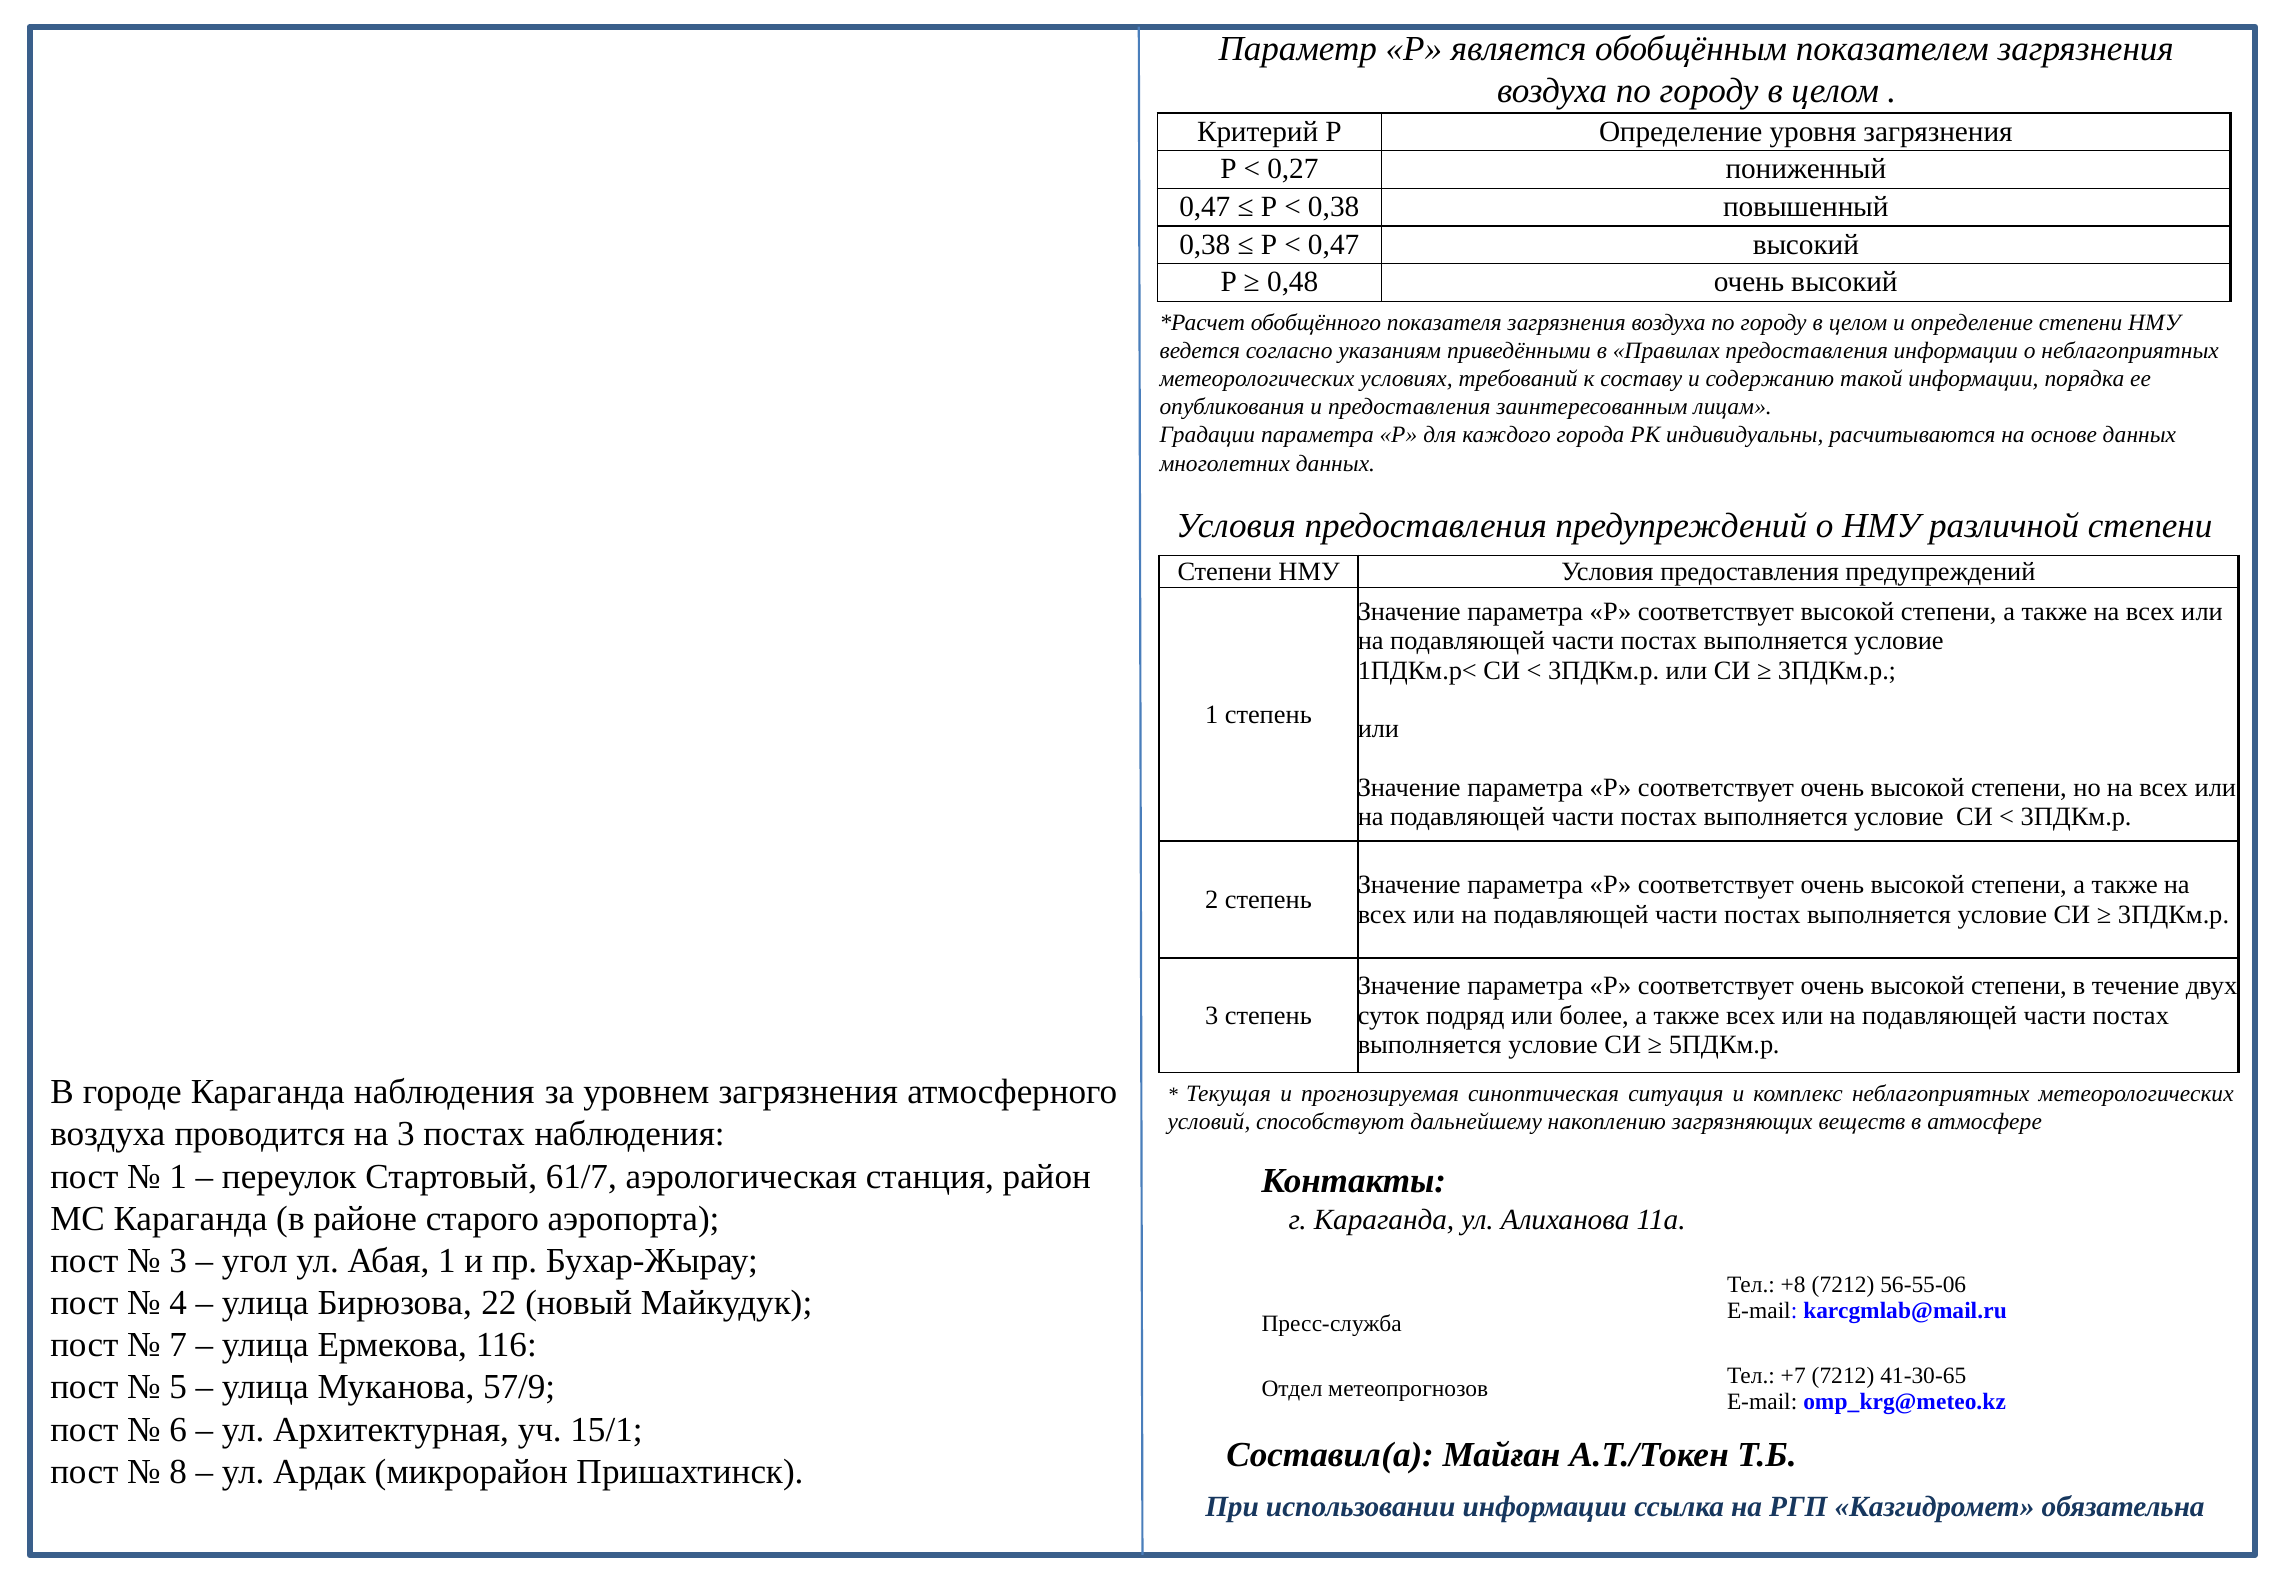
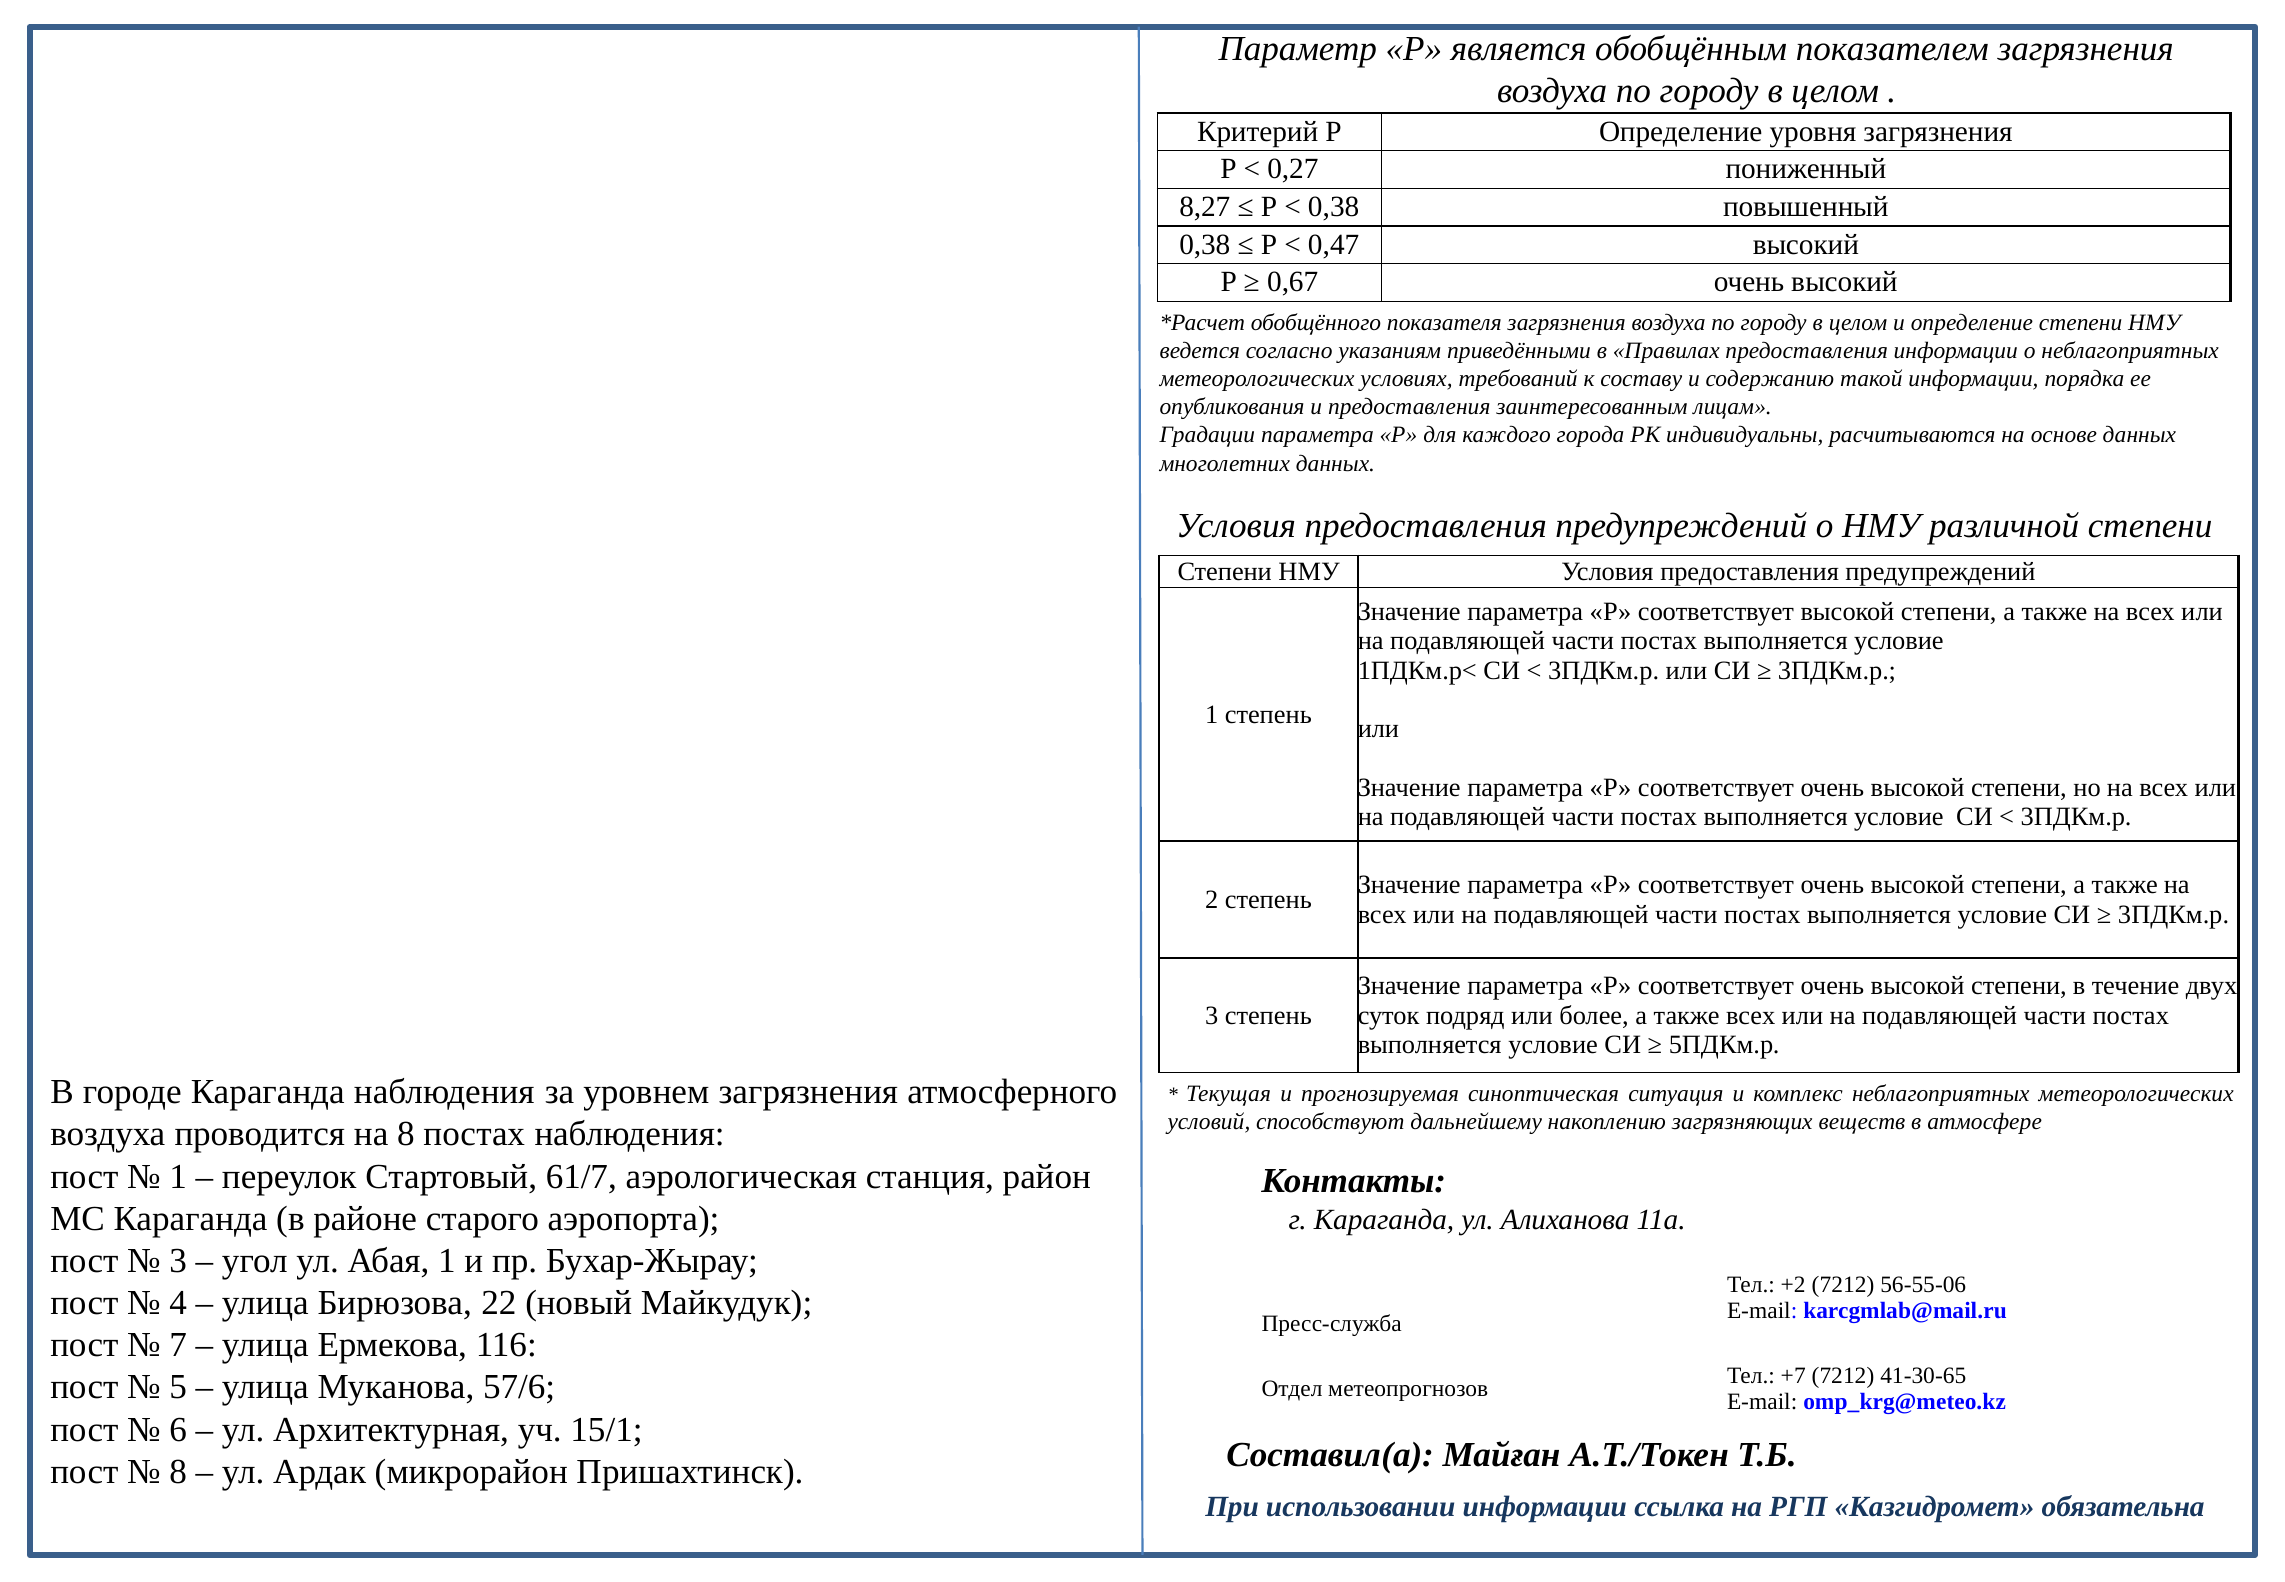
0,47: 0,47 -> 8,27 (1205, 207)
0,48: 0,48 -> 0,67 (1293, 282)
на 3: 3 -> 8 (406, 1134)
+8: +8 -> +2 (1793, 1285)
57/9: 57/9 -> 57/6 (519, 1387)
